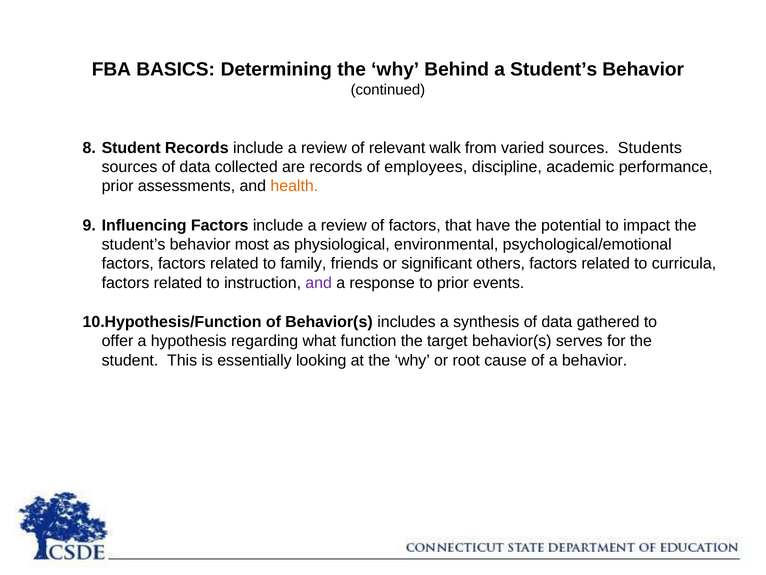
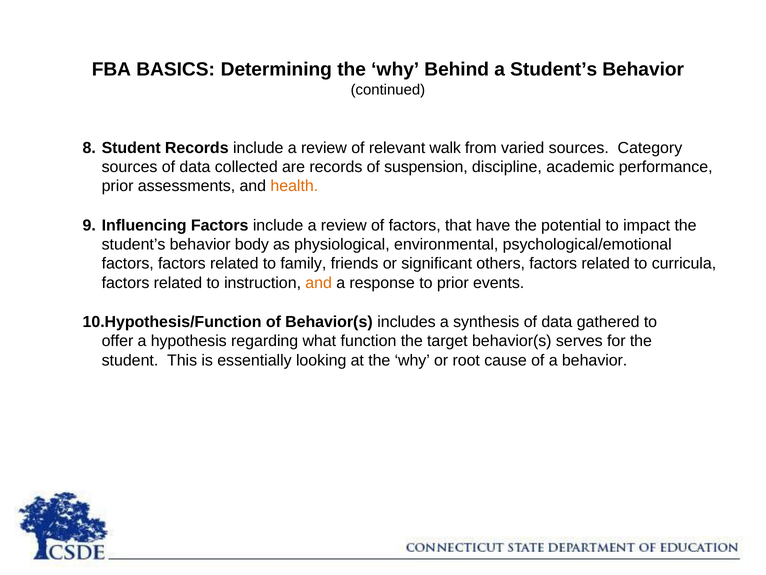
Students: Students -> Category (650, 148)
employees: employees -> suspension (426, 167)
most: most -> body (252, 244)
and colour: purple -> orange (319, 283)
